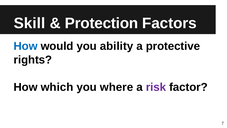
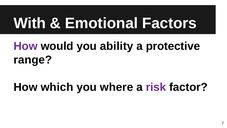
Skill: Skill -> With (30, 23)
Protection: Protection -> Emotional (101, 23)
How colour: blue -> purple (26, 46)
rights: rights -> range (33, 60)
